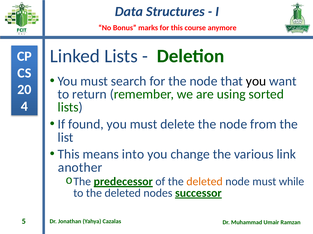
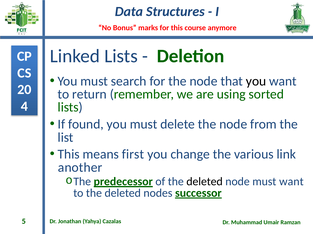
into: into -> first (133, 155)
deleted colour: orange -> black (205, 182)
must while: while -> want (291, 182)
